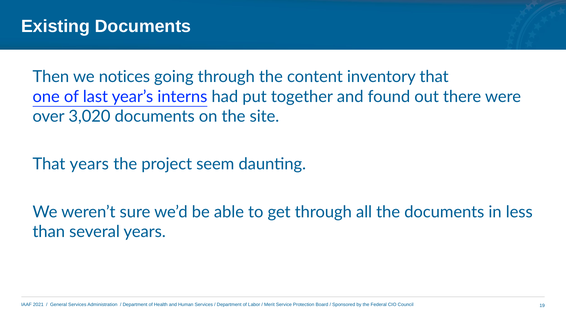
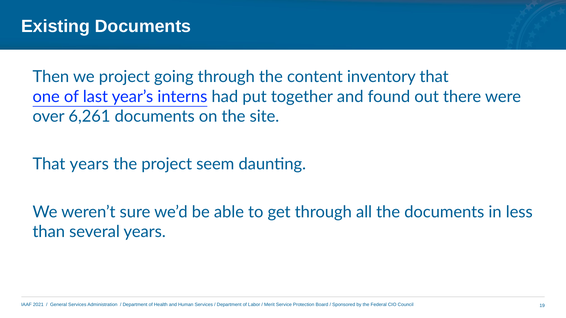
we notices: notices -> project (124, 77)
3,020: 3,020 -> 6,261 (89, 117)
